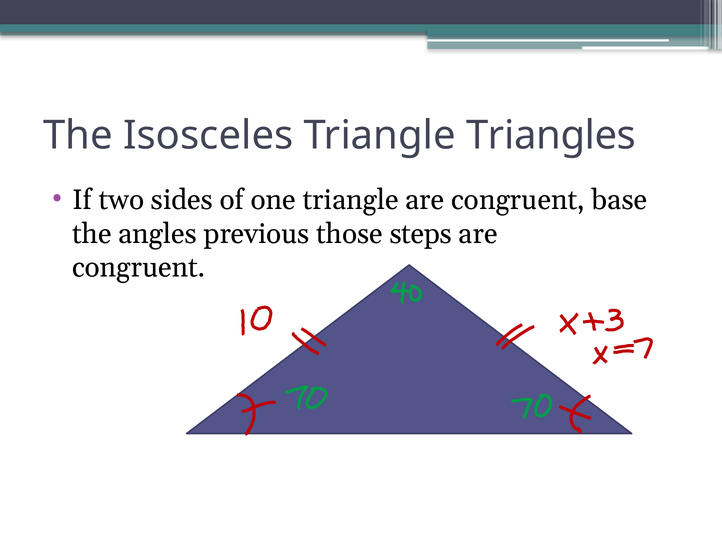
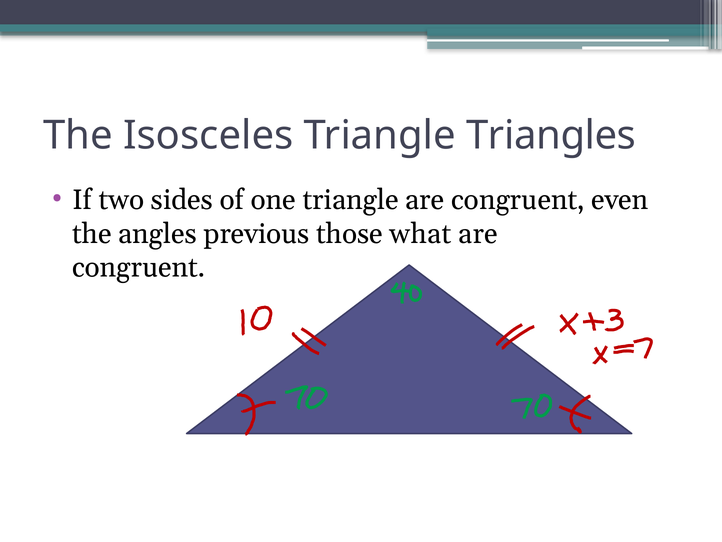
base: base -> even (620, 200)
steps: steps -> what (421, 234)
